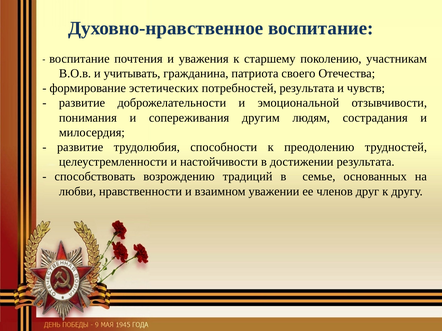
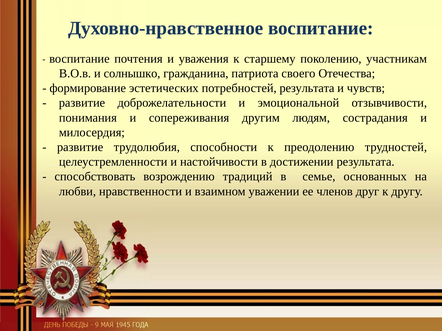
учитывать: учитывать -> солнышко (132, 74)
